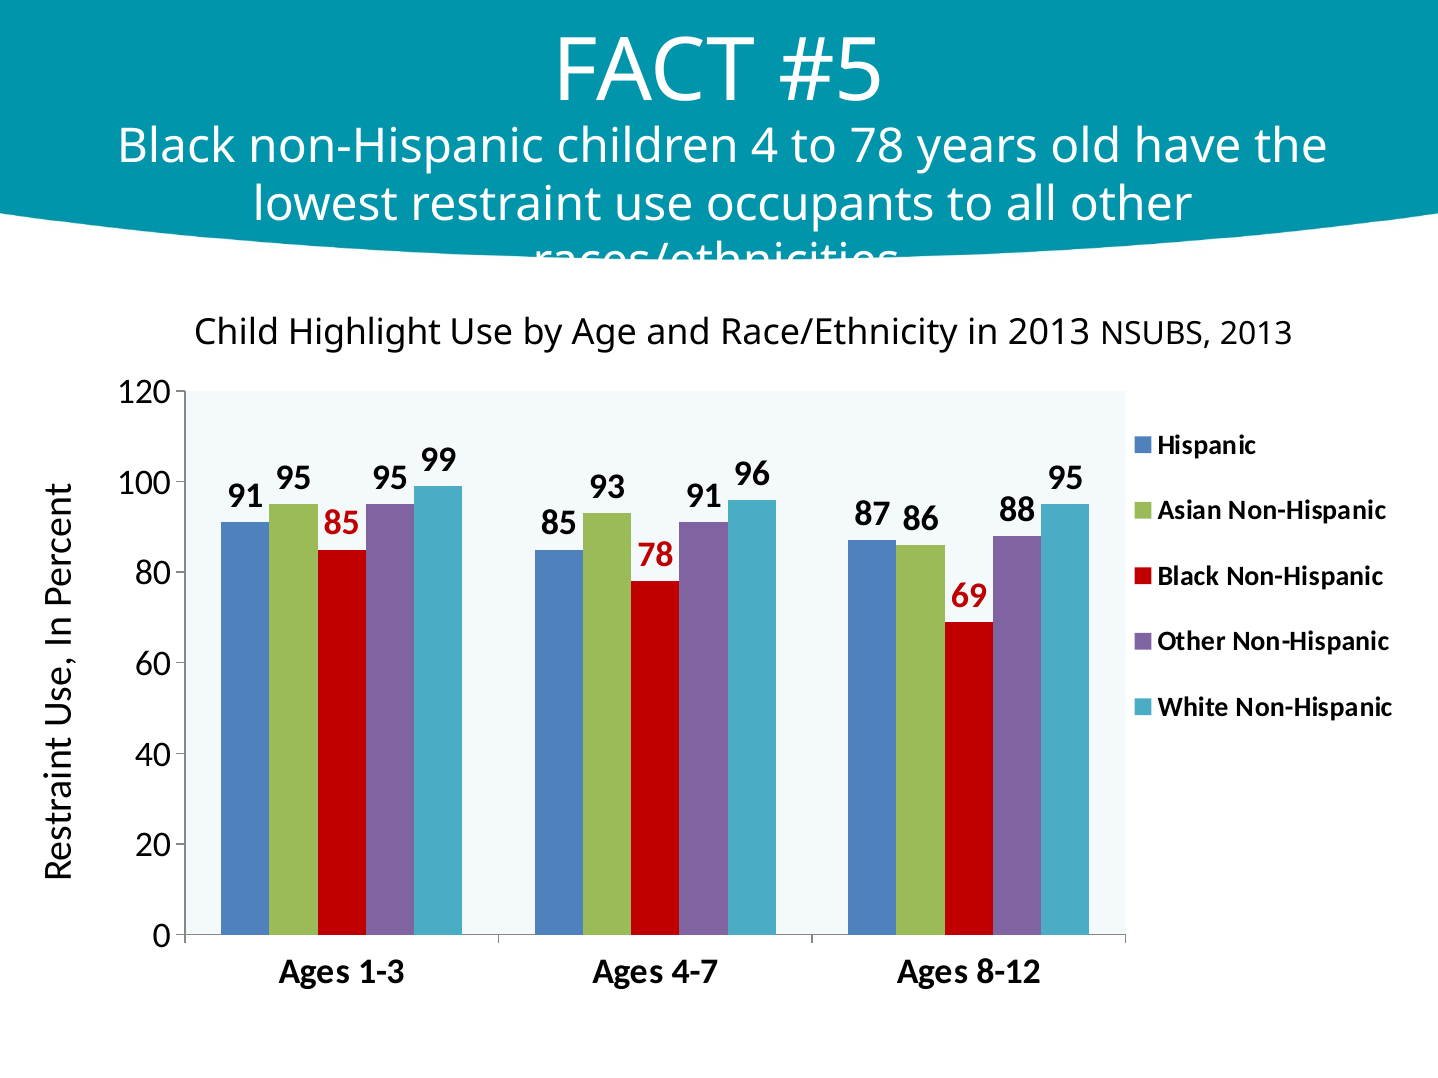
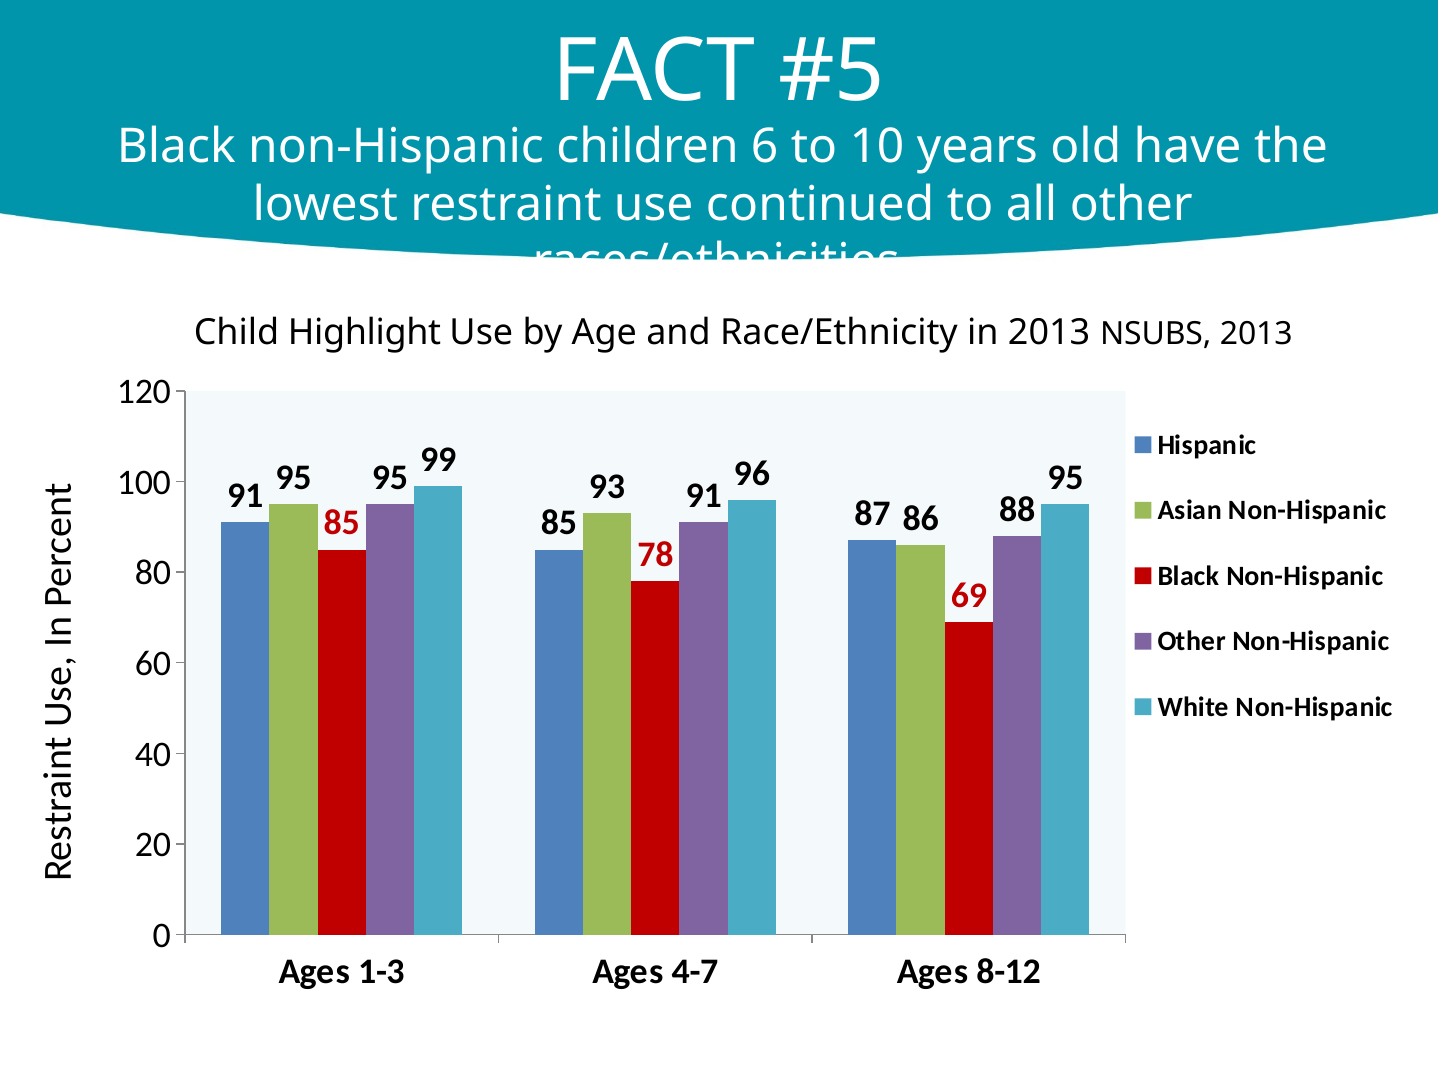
4: 4 -> 6 (765, 147)
to 78: 78 -> 10 (877, 147)
occupants: occupants -> continued (820, 205)
